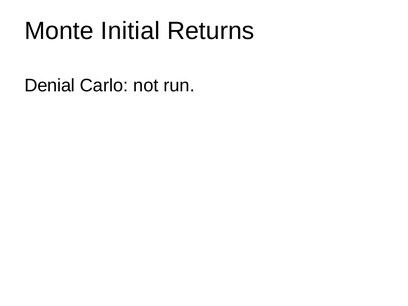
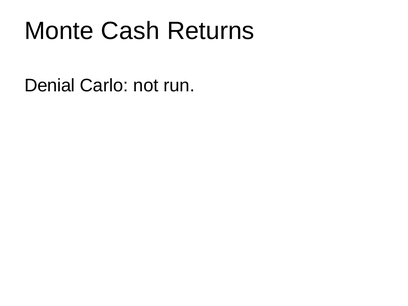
Initial: Initial -> Cash (130, 31)
